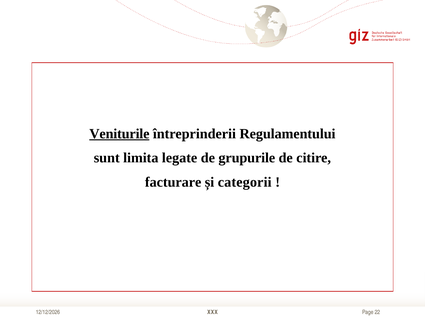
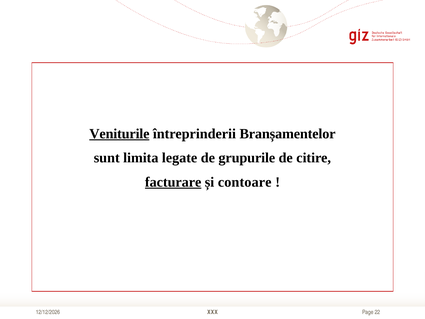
Regulamentului: Regulamentului -> Branșamentelor (288, 134)
facturare underline: none -> present (173, 182)
categorii: categorii -> contoare (245, 182)
